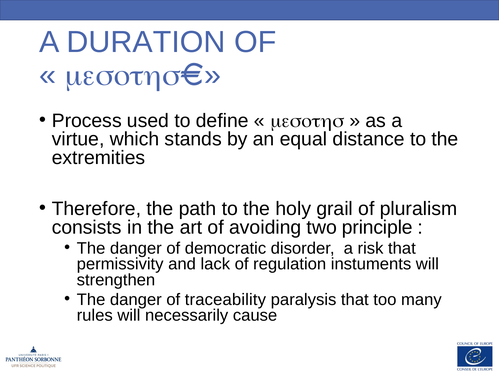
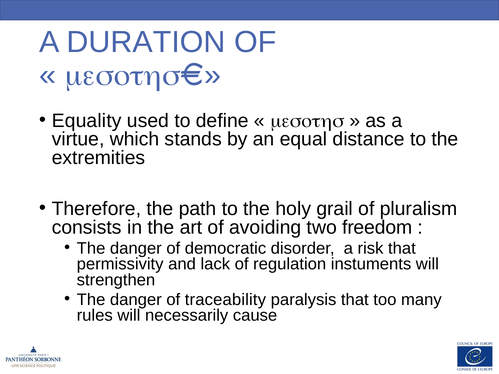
Process: Process -> Equality (87, 121)
principle: principle -> freedom (377, 228)
